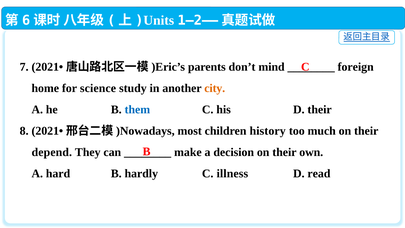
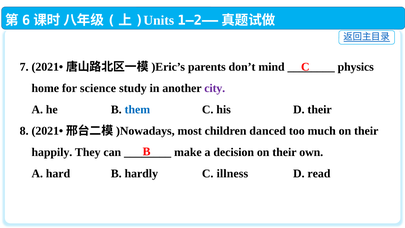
foreign: foreign -> physics (356, 67)
city colour: orange -> purple (215, 88)
history: history -> danced (268, 131)
depend: depend -> happily (52, 152)
